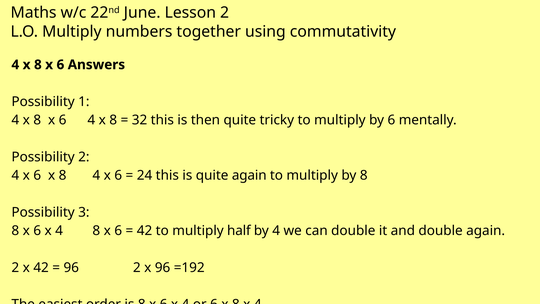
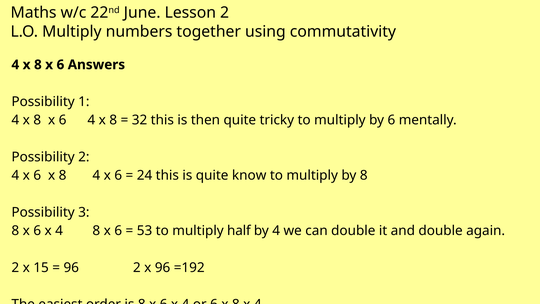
quite again: again -> know (249, 175)
42: 42 -> 53 (145, 231)
x 42: 42 -> 15 (41, 267)
